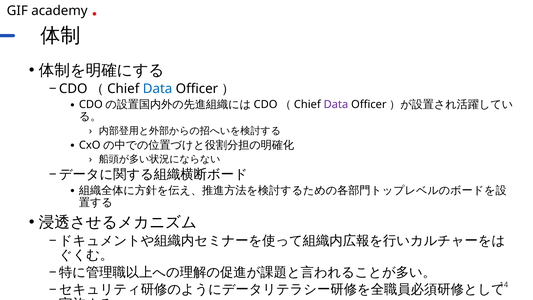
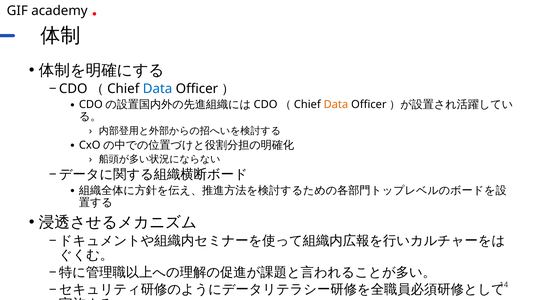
Data colour: purple -> orange (336, 105)
